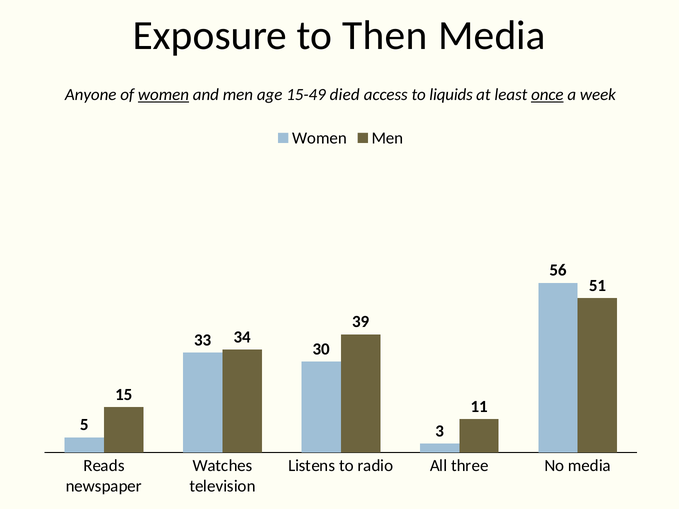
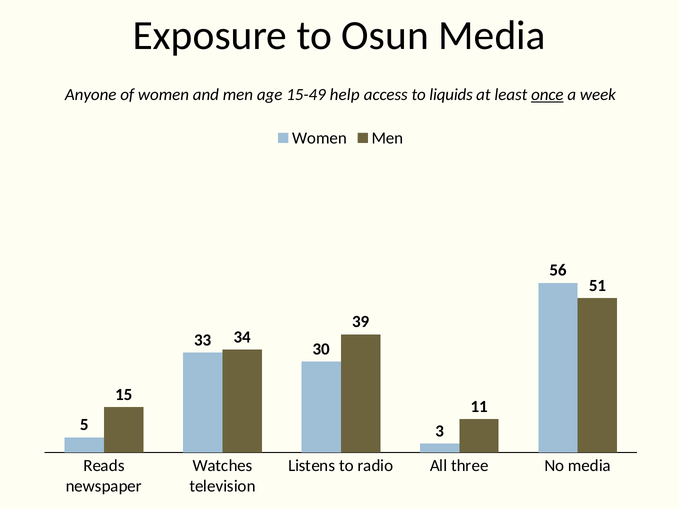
Then: Then -> Osun (385, 36)
women underline: present -> none (164, 95)
died: died -> help (345, 95)
